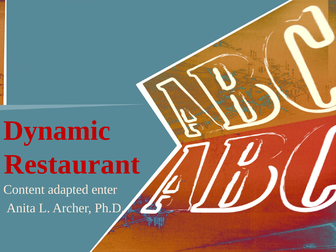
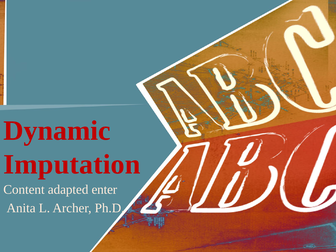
Restaurant: Restaurant -> Imputation (72, 164)
